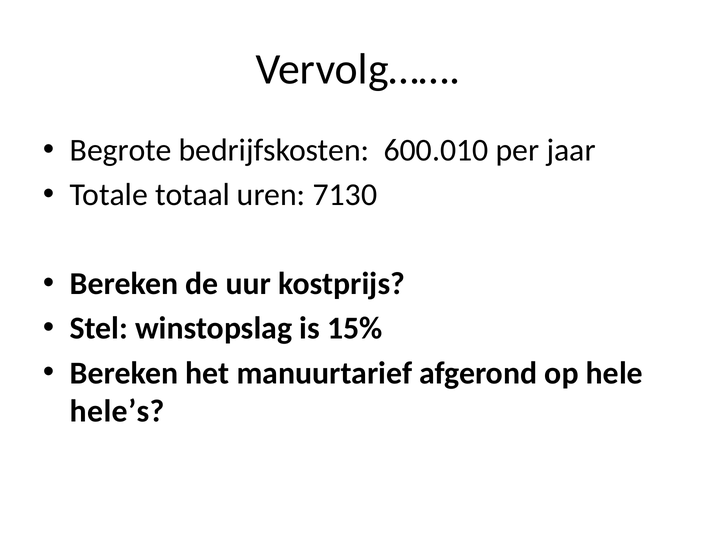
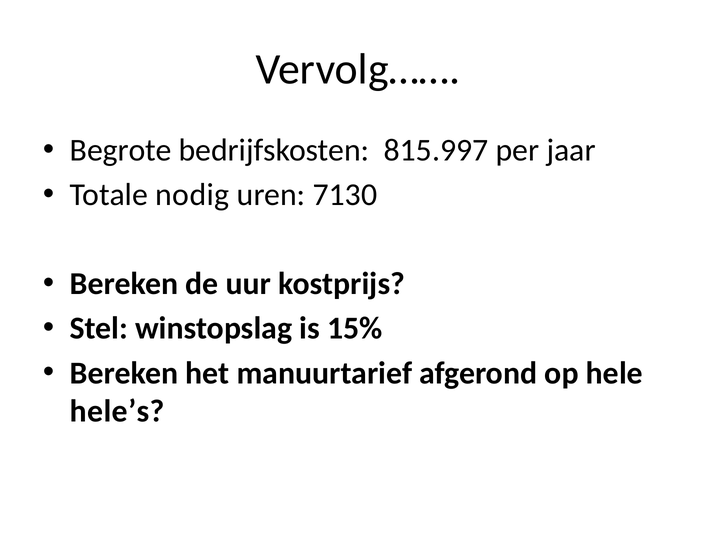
600.010: 600.010 -> 815.997 (436, 150)
totaal: totaal -> nodig (192, 195)
